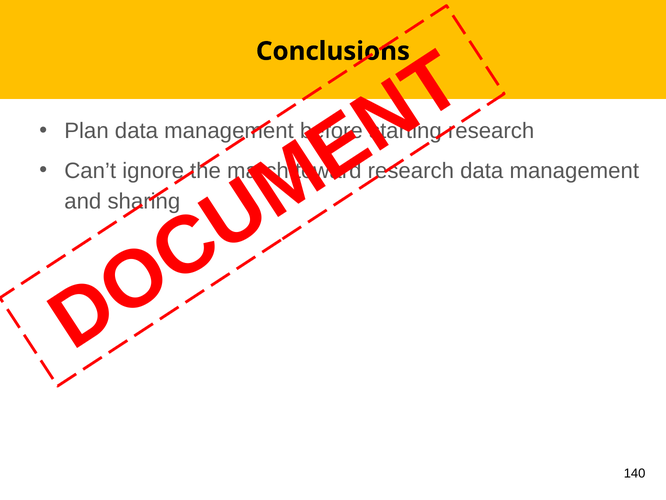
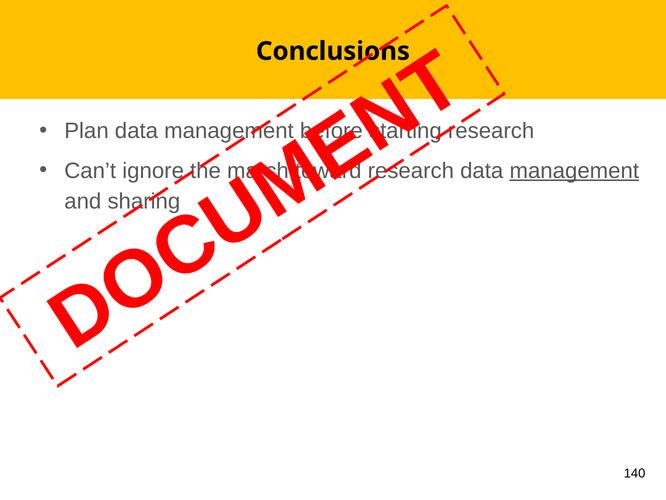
management underline: none -> present (574, 171)
